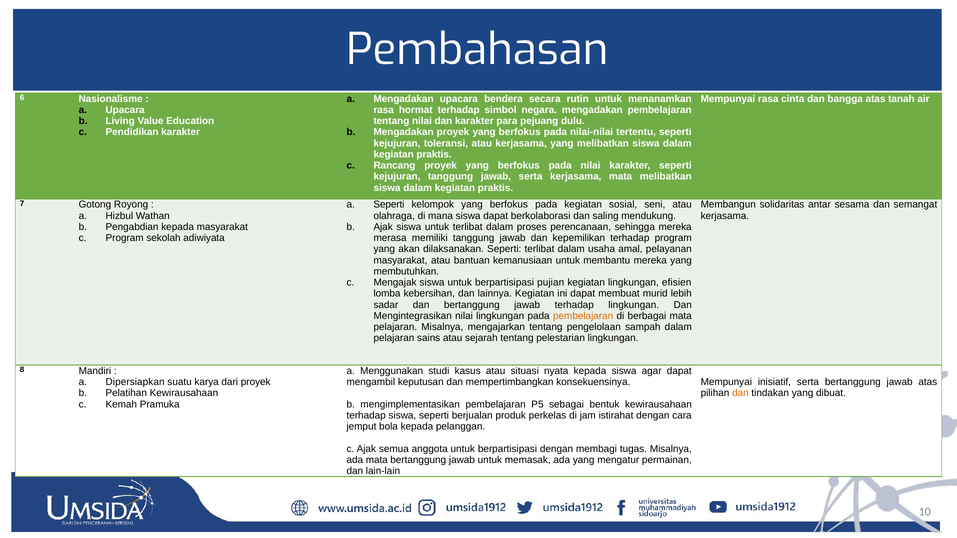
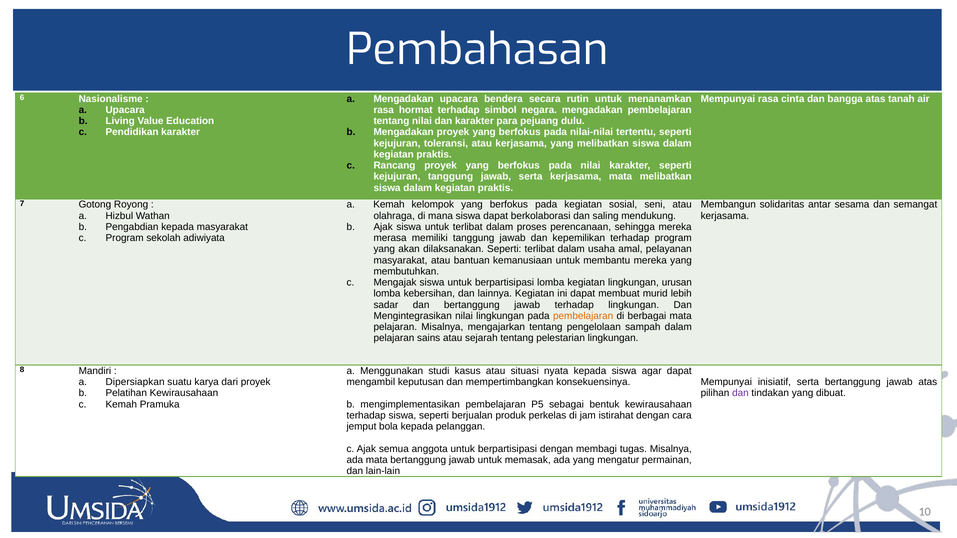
a Seperti: Seperti -> Kemah (389, 205)
berpartisipasi pujian: pujian -> lomba (551, 283)
efisien: efisien -> urusan (677, 283)
dan colour: orange -> purple (740, 393)
